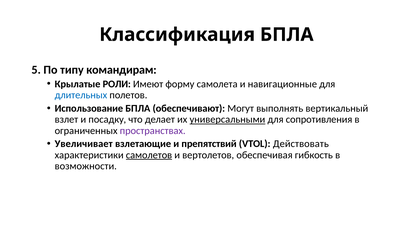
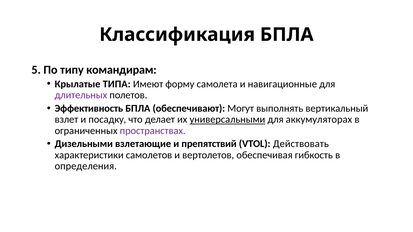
РОЛИ: РОЛИ -> ТИПА (117, 84)
длительных colour: blue -> purple (81, 95)
Использование: Использование -> Эффективность (89, 109)
сопротивления: сопротивления -> аккумуляторах (319, 120)
Увеличивает: Увеличивает -> Дизельными (84, 144)
самолетов underline: present -> none (149, 155)
возможности: возможности -> определения (86, 166)
